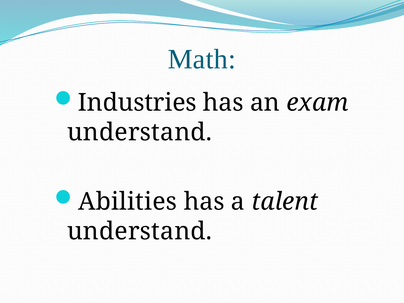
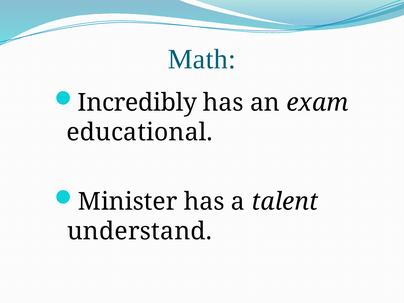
Industries: Industries -> Incredibly (137, 103)
understand: understand -> educational (140, 132)
Abilities: Abilities -> Minister (128, 202)
